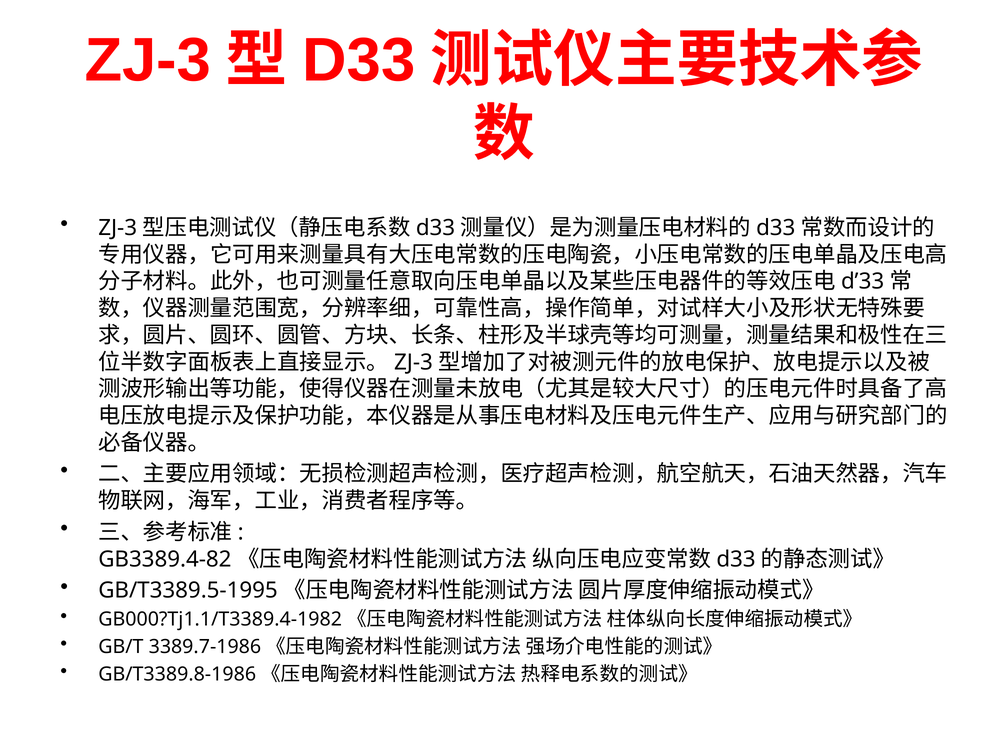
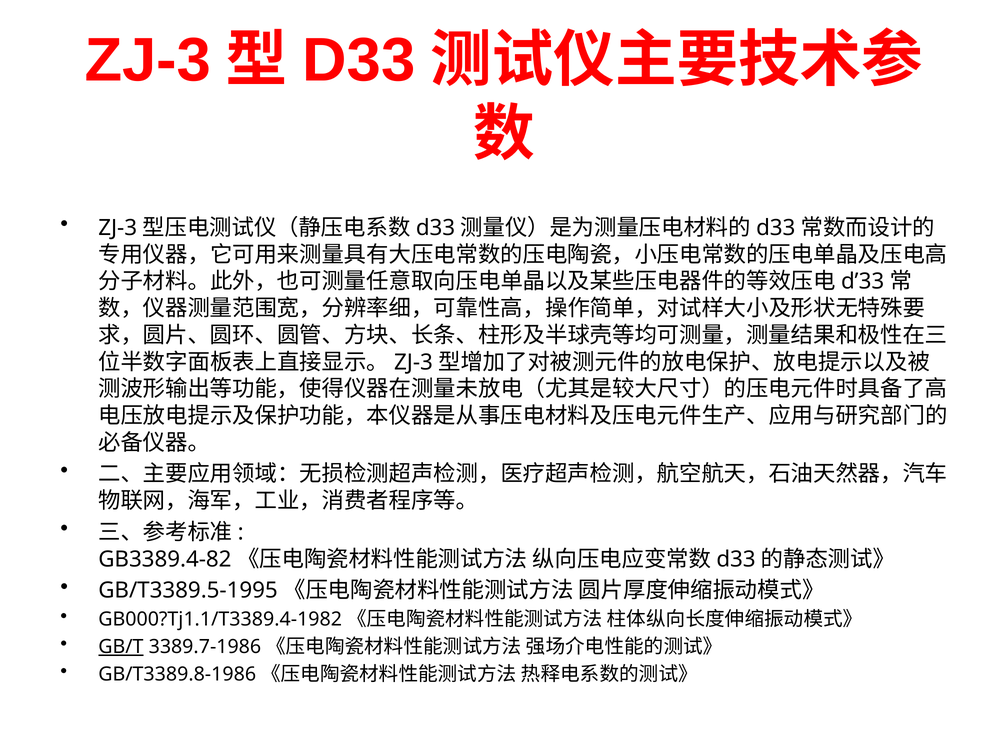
GB/T underline: none -> present (121, 647)
